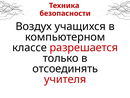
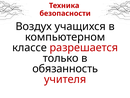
отсоединять: отсоединять -> обязанность (65, 68)
